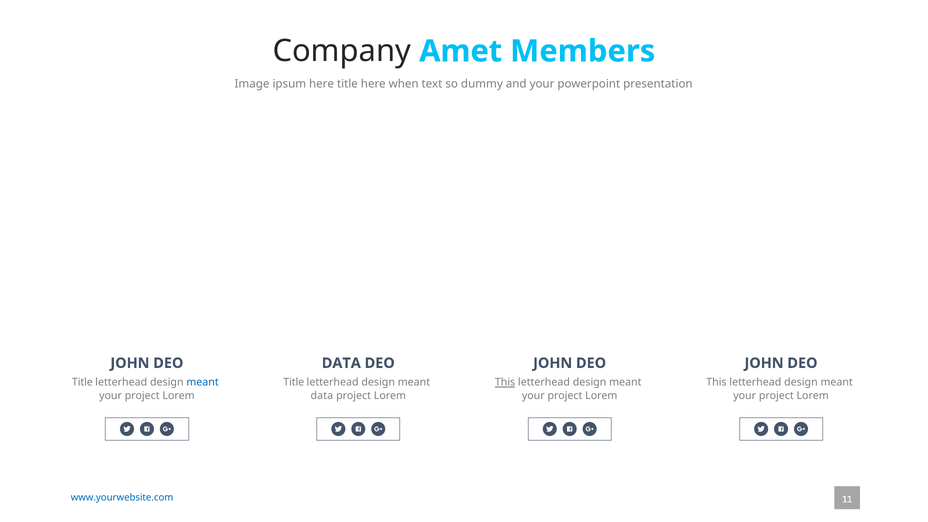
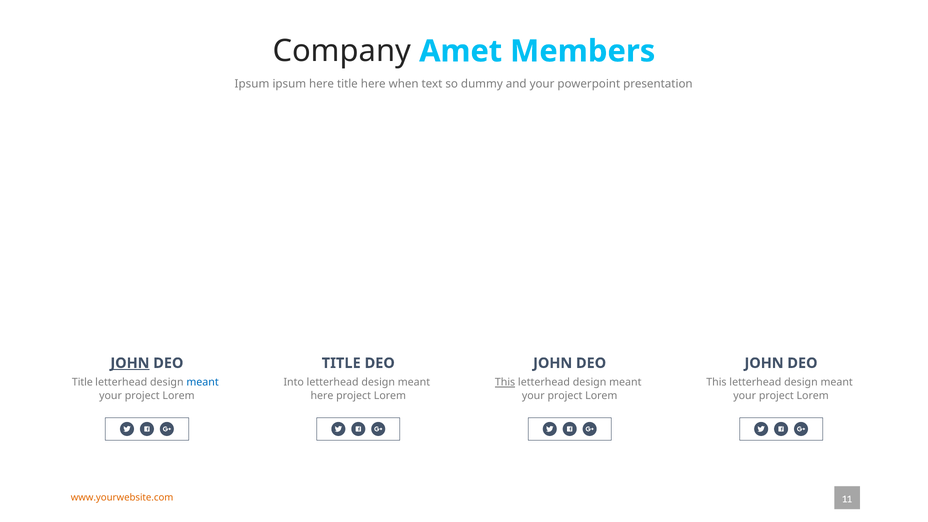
Image: Image -> Ipsum (252, 84)
JOHN underline: none -> present (130, 363)
DATA: DATA -> TITLE (341, 363)
Title: Title -> Into (294, 382)
data: data -> here (322, 396)
www.yourwebsite.com colour: blue -> orange (122, 498)
